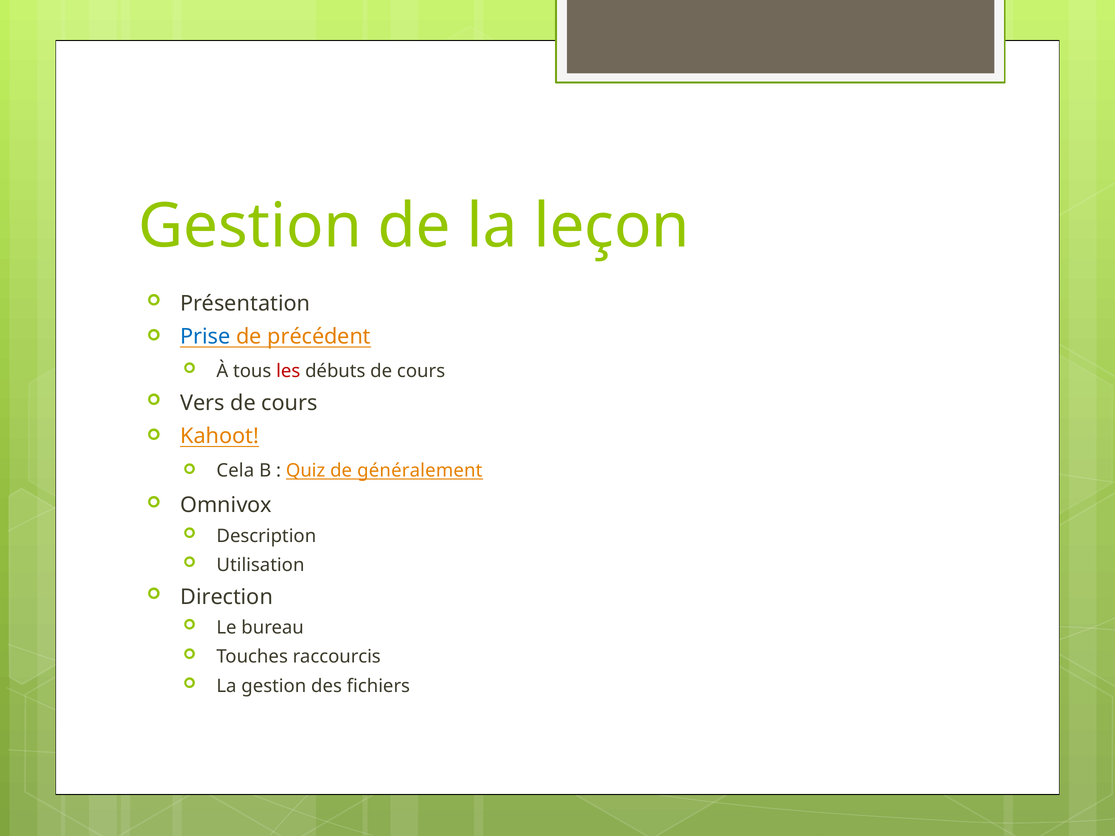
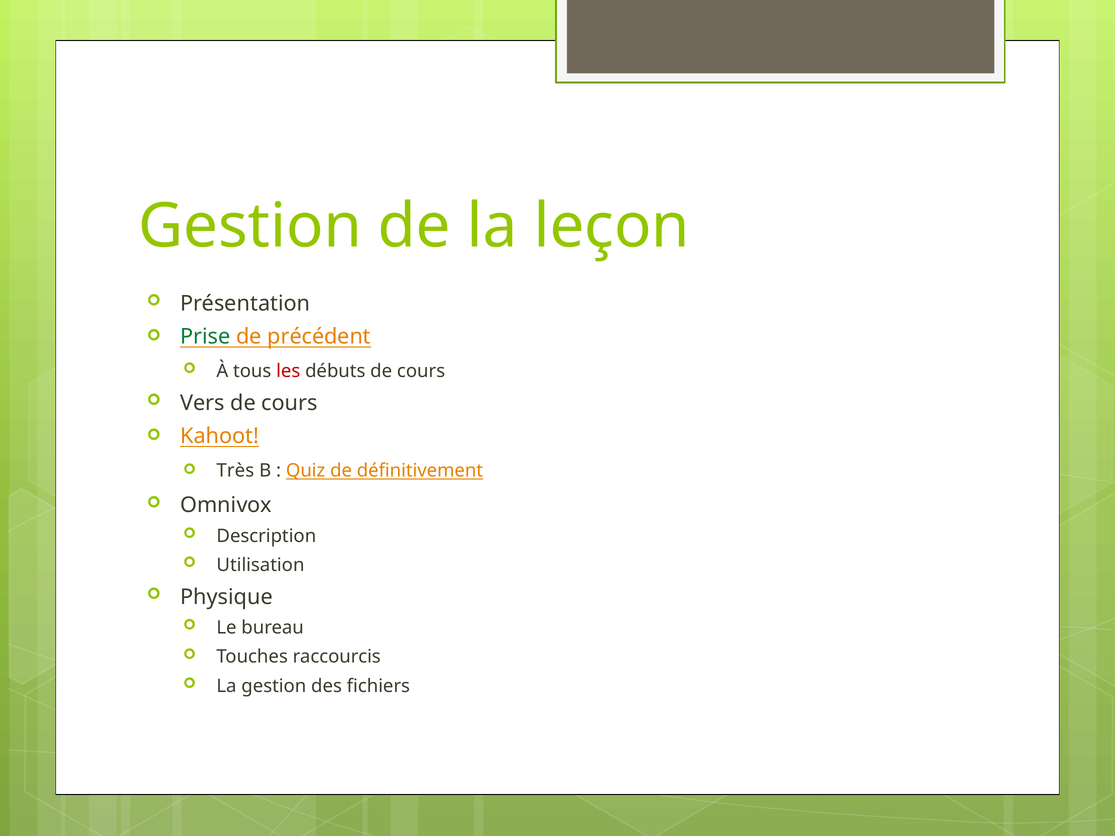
Prise colour: blue -> green (205, 337)
Cela: Cela -> Très (235, 471)
généralement: généralement -> définitivement (420, 471)
Direction: Direction -> Physique (227, 597)
